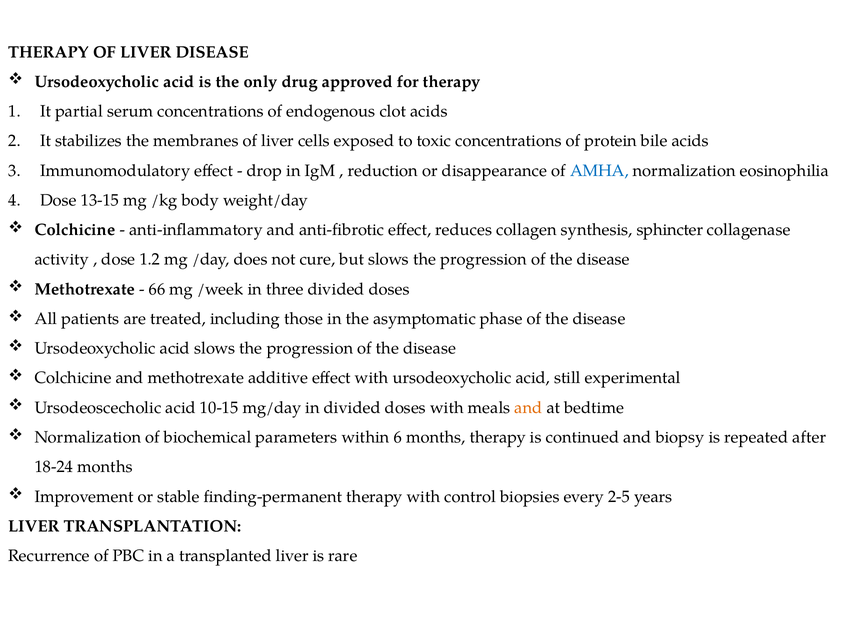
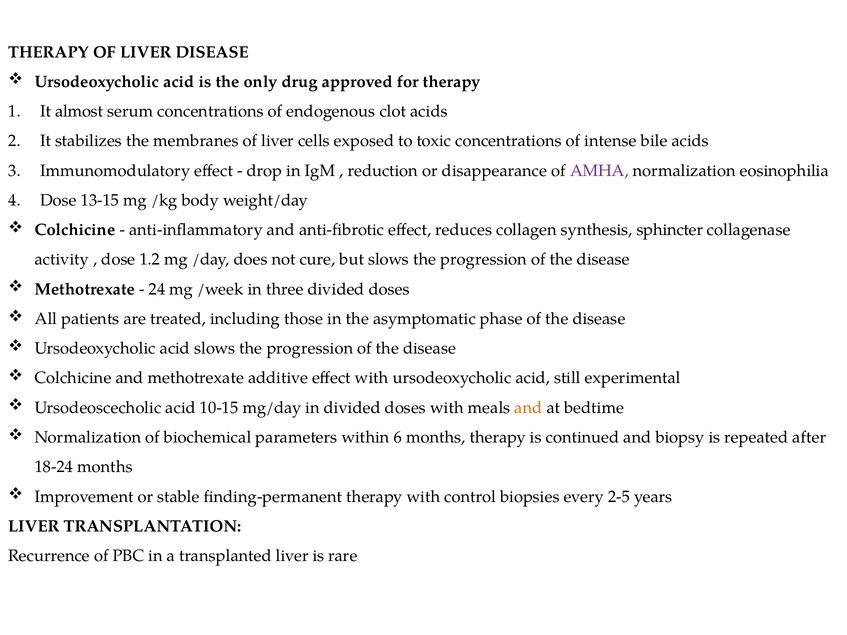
partial: partial -> almost (79, 111)
protein: protein -> intense (611, 141)
AMHA colour: blue -> purple (599, 171)
66: 66 -> 24 (157, 289)
